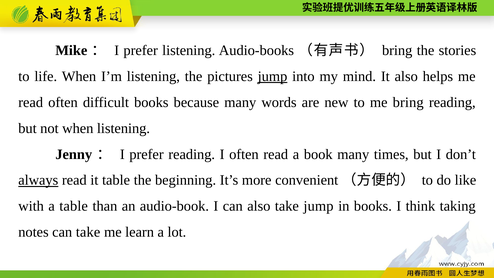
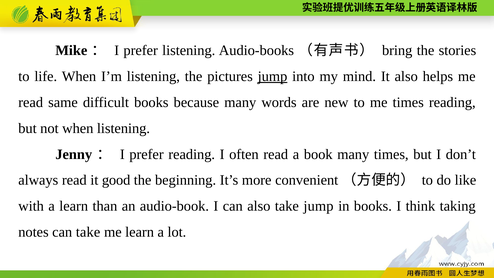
read often: often -> same (63, 102)
me bring: bring -> times (408, 102)
always underline: present -> none (38, 180)
it table: table -> good (116, 180)
a table: table -> learn (74, 206)
